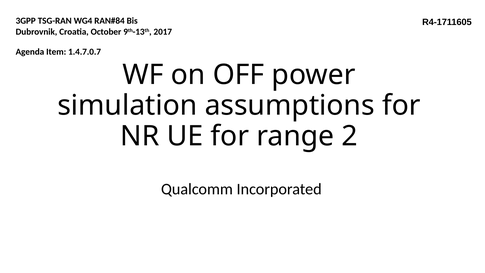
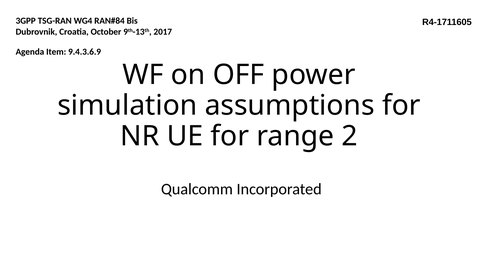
1.4.7.0.7: 1.4.7.0.7 -> 9.4.3.6.9 (85, 52)
